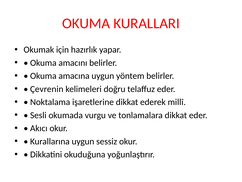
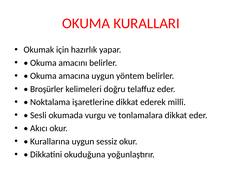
Çevrenin: Çevrenin -> Broşürler (47, 89)
